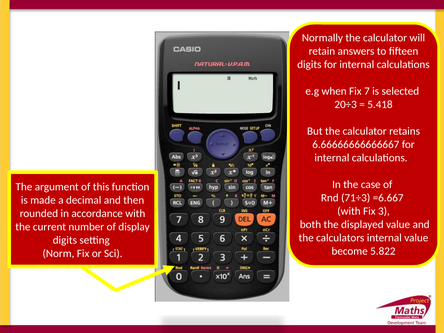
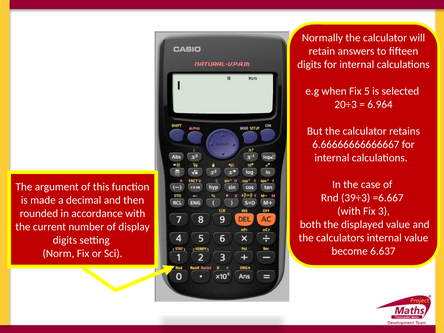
7: 7 -> 5 (367, 91)
5.418: 5.418 -> 6.964 (380, 104)
71÷3: 71÷3 -> 39÷3 (356, 198)
5.822: 5.822 -> 6.637 (383, 251)
